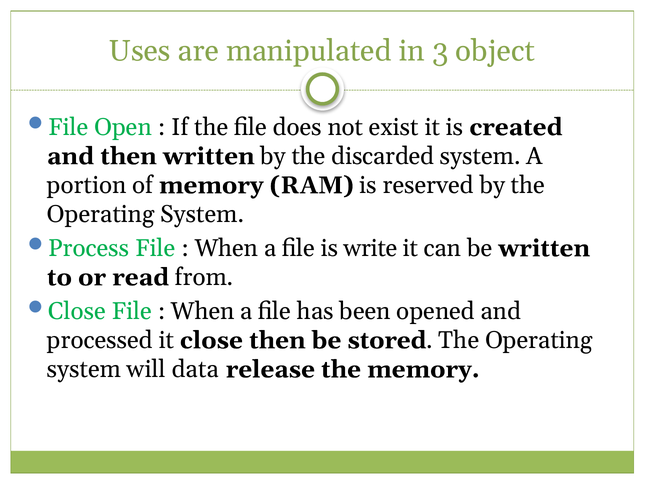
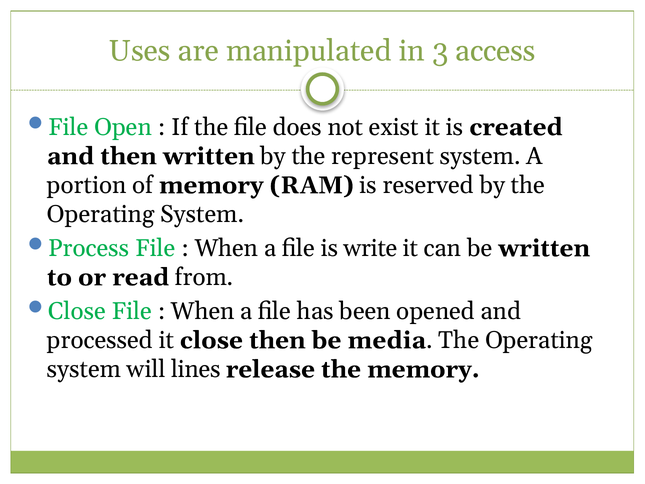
object: object -> access (495, 51)
discarded: discarded -> represent (383, 156)
stored: stored -> media (387, 340)
data: data -> lines (196, 369)
